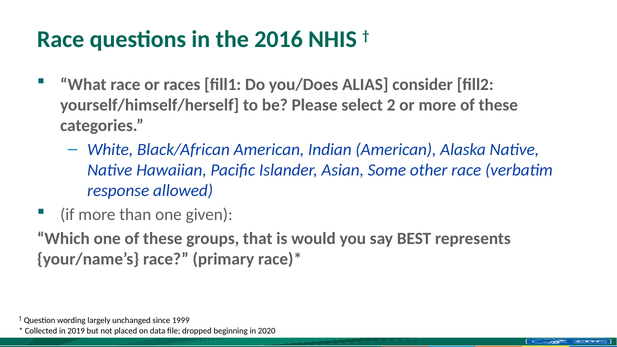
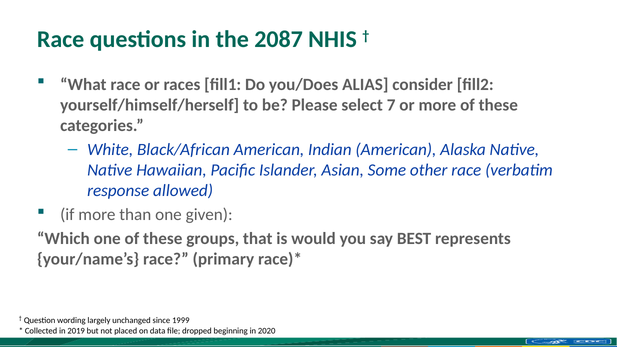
2016: 2016 -> 2087 (279, 40)
2: 2 -> 7 (391, 105)
